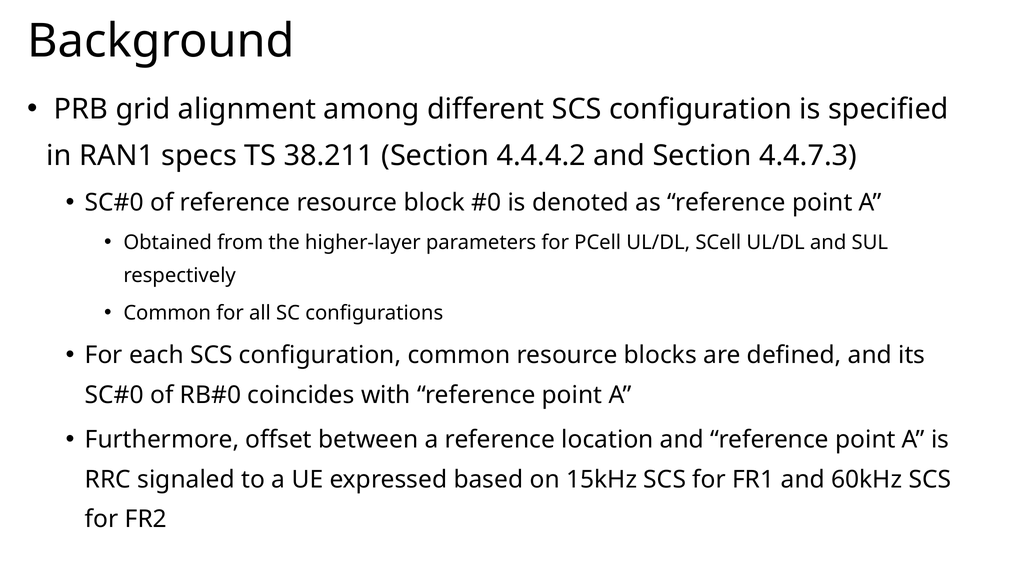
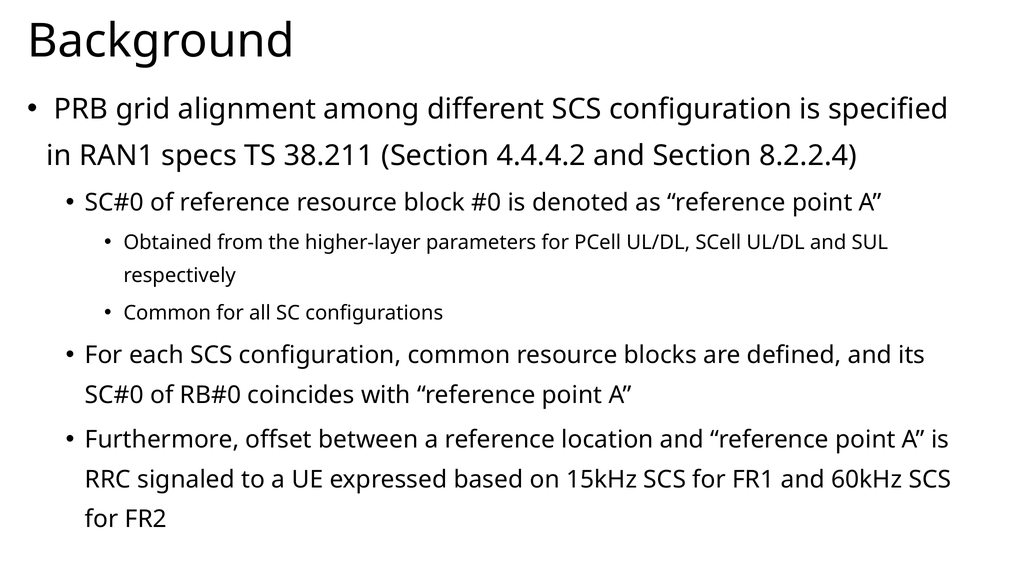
4.4.7.3: 4.4.7.3 -> 8.2.2.4 (808, 156)
